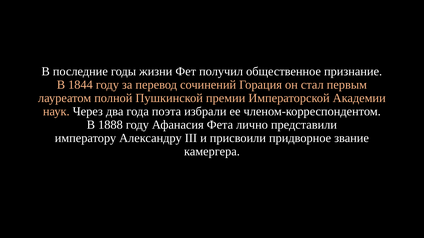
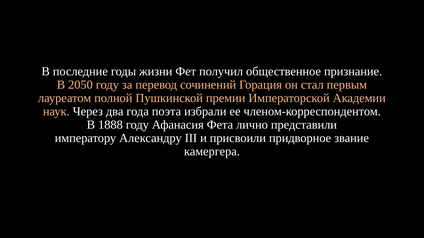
1844: 1844 -> 2050 (80, 85)
